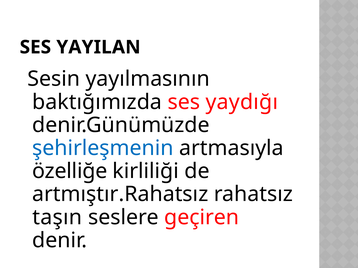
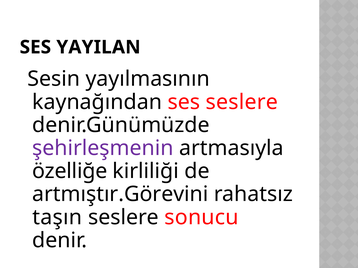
baktığımızda: baktığımızda -> kaynağından (97, 102)
ses yaydığı: yaydığı -> seslere (242, 102)
şehirleşmenin colour: blue -> purple (103, 148)
artmıştır.Rahatsız: artmıştır.Rahatsız -> artmıştır.Görevini (120, 195)
geçiren: geçiren -> sonucu (201, 218)
